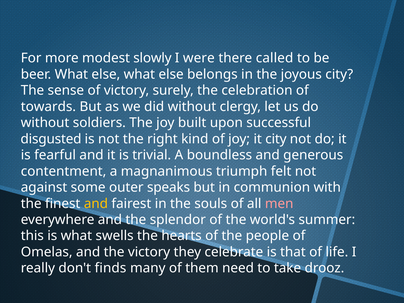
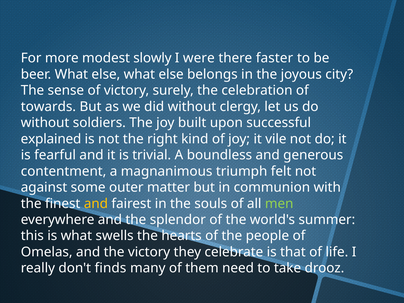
called: called -> faster (275, 58)
disgusted: disgusted -> explained (51, 139)
it city: city -> vile (276, 139)
speaks: speaks -> matter (169, 187)
men colour: pink -> light green (279, 204)
